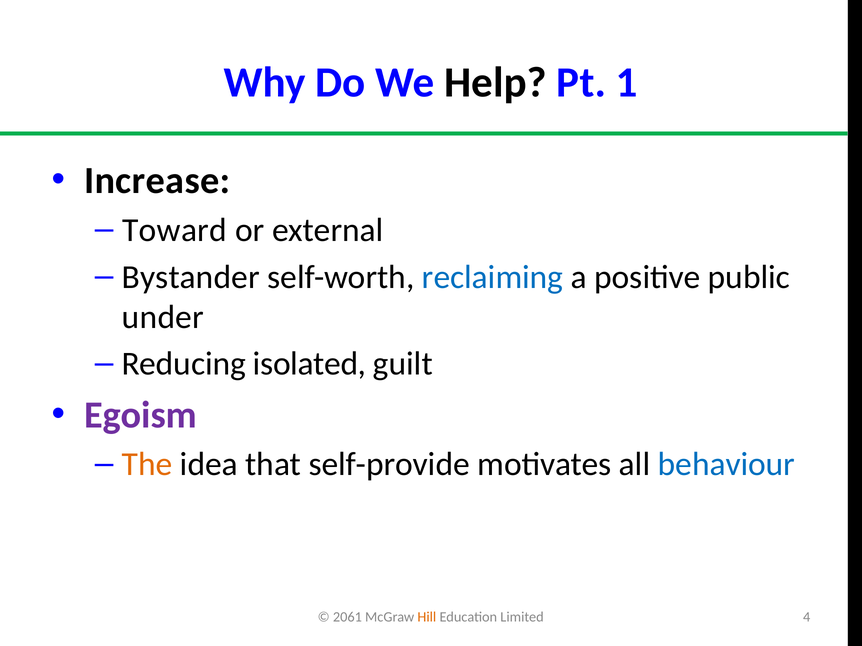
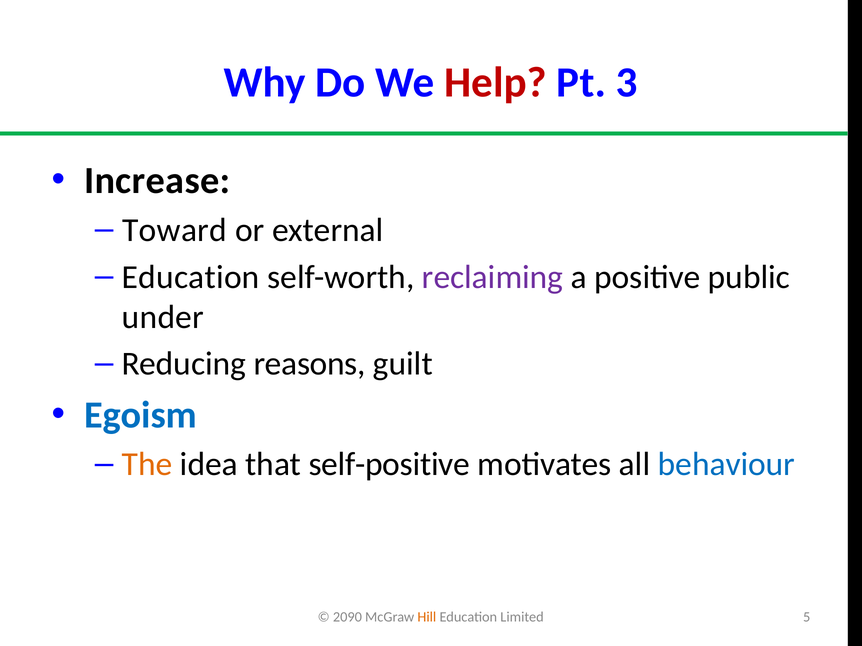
Help colour: black -> red (495, 83)
1: 1 -> 3 (627, 83)
Bystander: Bystander -> Education (191, 277)
reclaiming colour: blue -> purple (493, 277)
isolated: isolated -> reasons (310, 364)
Egoism colour: purple -> blue (141, 415)
self-provide: self-provide -> self-positive (389, 465)
2061: 2061 -> 2090 (347, 617)
4: 4 -> 5 (807, 617)
